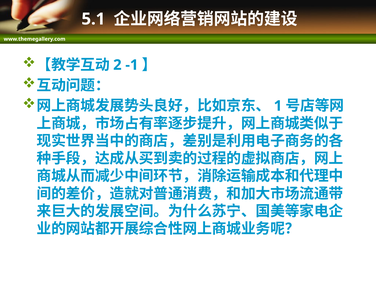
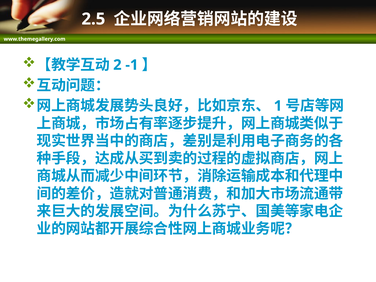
5.1: 5.1 -> 2.5 (93, 19)
